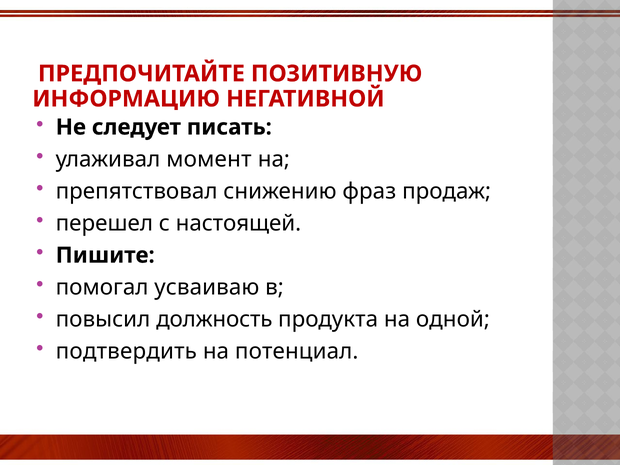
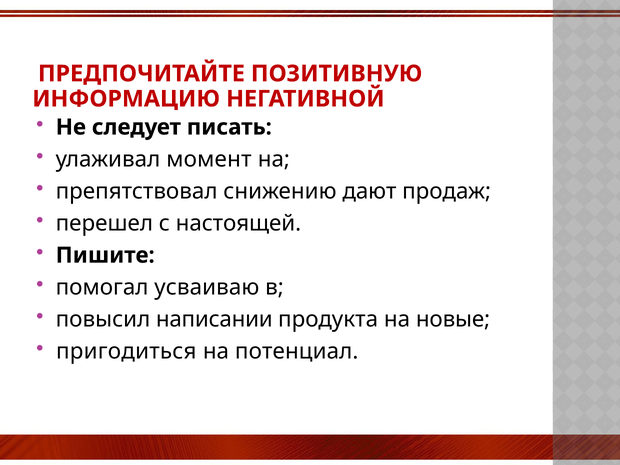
фраз: фраз -> дают (369, 191)
должность: должность -> написании (214, 319)
одной: одной -> новые (453, 319)
подтвердить: подтвердить -> пригодиться (126, 351)
